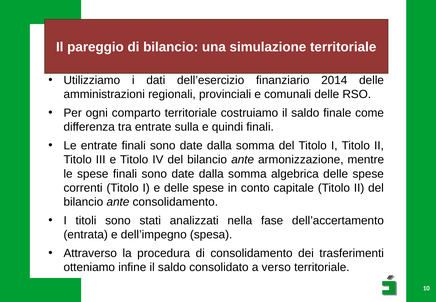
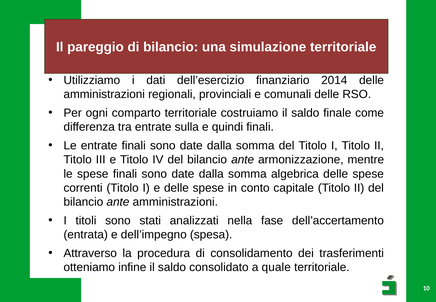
ante consolidamento: consolidamento -> amministrazioni (175, 202)
verso: verso -> quale (276, 267)
